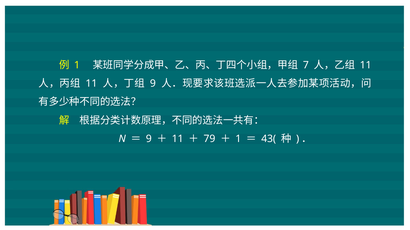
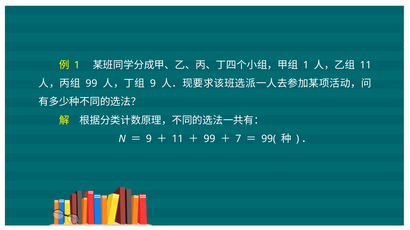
7: 7 -> 1 (306, 65)
11: 11 -> 99 (91, 84)
79: 79 -> 99 (209, 139)
1: 1 -> 7 (238, 139)
43(: 43( -> 99( (269, 139)
